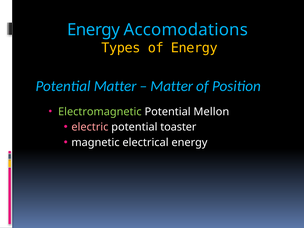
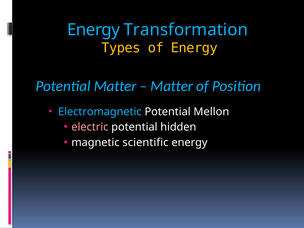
Accomodations: Accomodations -> Transformation (186, 30)
Electromagnetic colour: light green -> light blue (100, 112)
toaster: toaster -> hidden (178, 127)
electrical: electrical -> scientific (145, 142)
